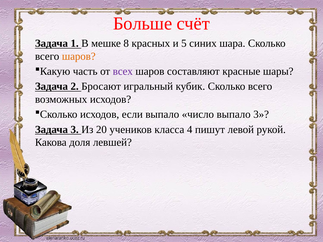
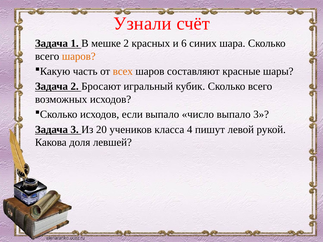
Больше: Больше -> Узнали (142, 24)
мешке 8: 8 -> 2 (126, 43)
5: 5 -> 6 (184, 43)
всех colour: purple -> orange (123, 71)
